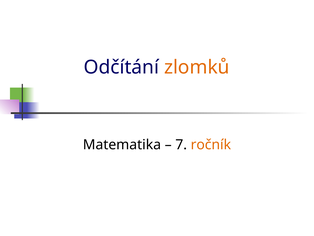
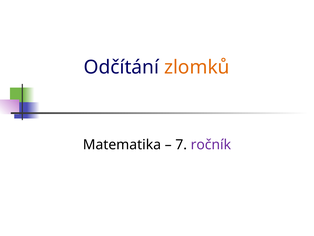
ročník colour: orange -> purple (211, 144)
